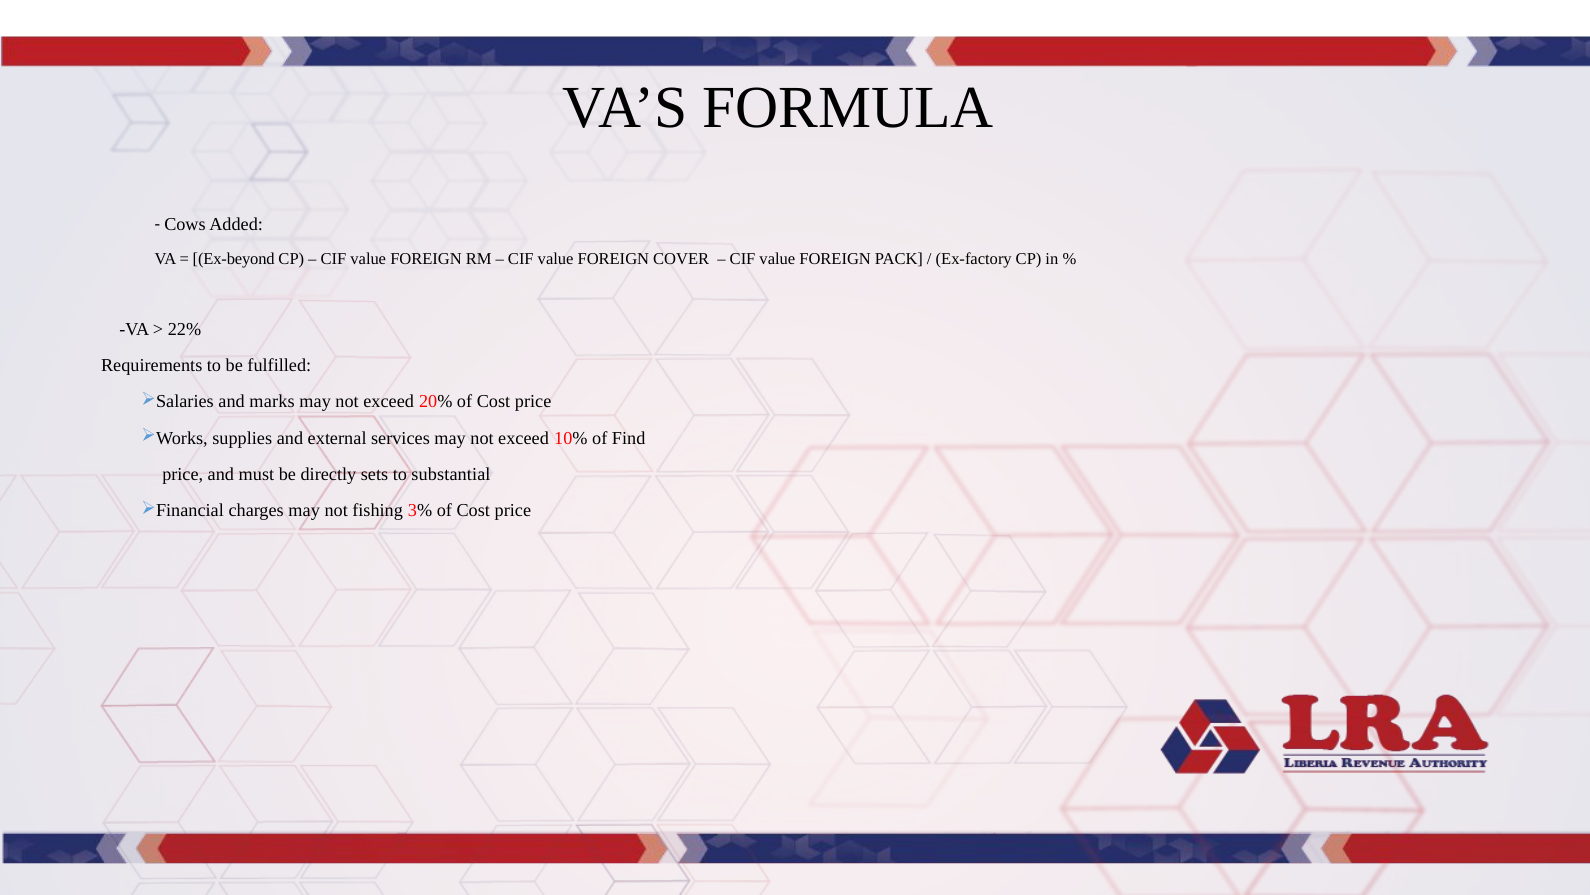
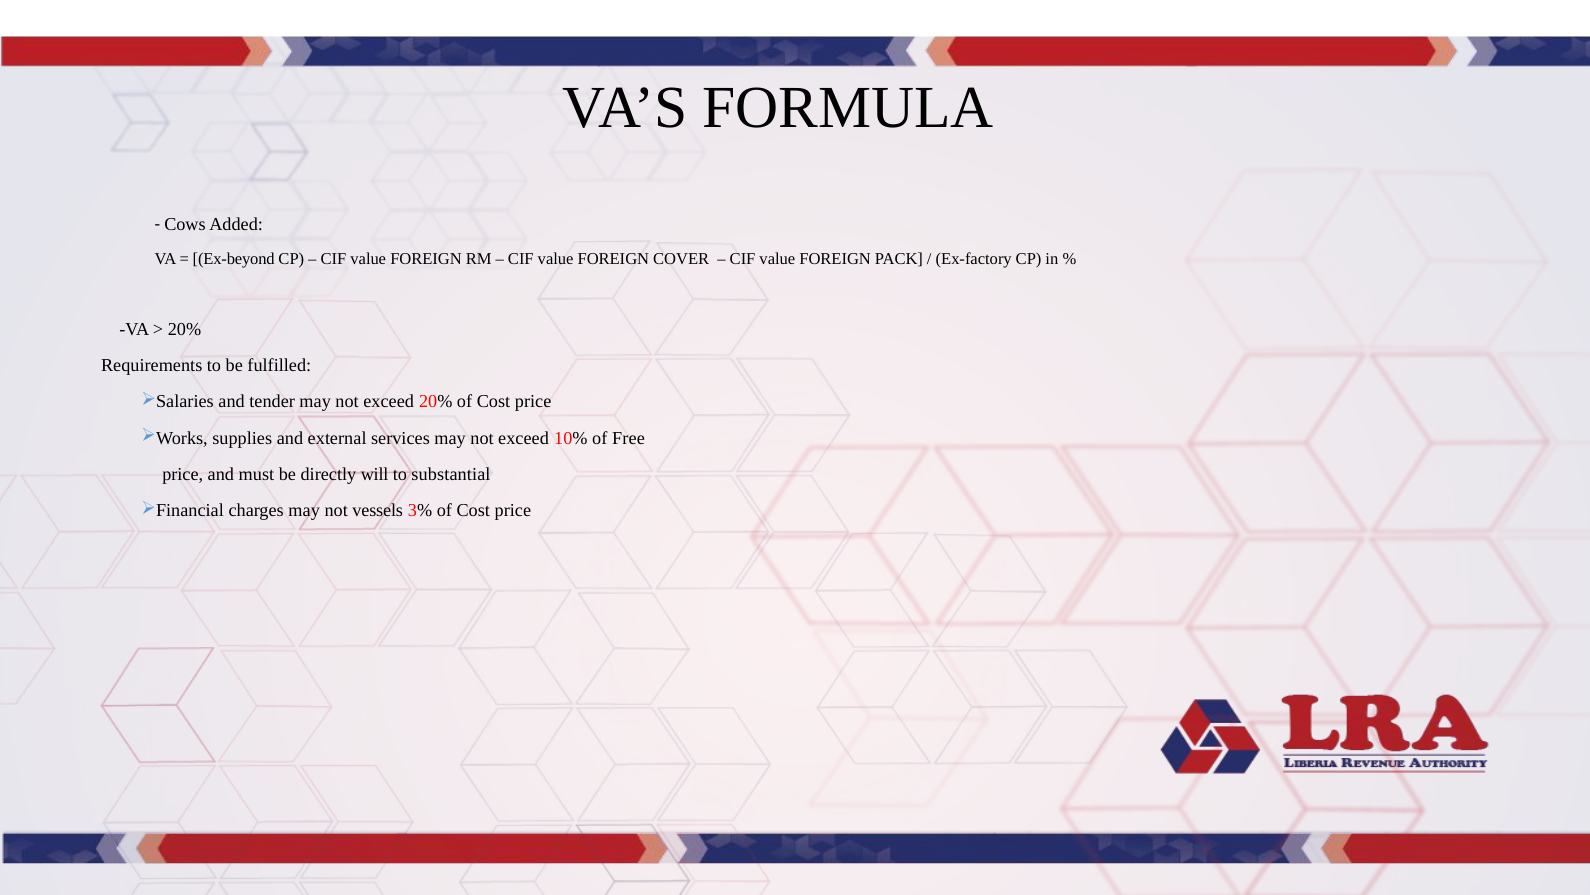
22%: 22% -> 20% (184, 329)
marks: marks -> tender (272, 402)
Find: Find -> Free (629, 438)
sets: sets -> will (375, 474)
fishing: fishing -> vessels (378, 510)
